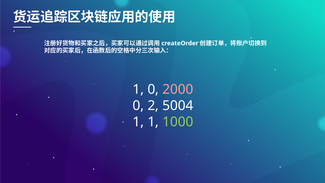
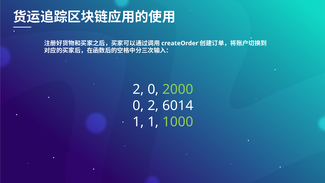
1: 1 -> 2 (138, 89)
2000 colour: pink -> light green (178, 89)
5004: 5004 -> 6014 (178, 106)
